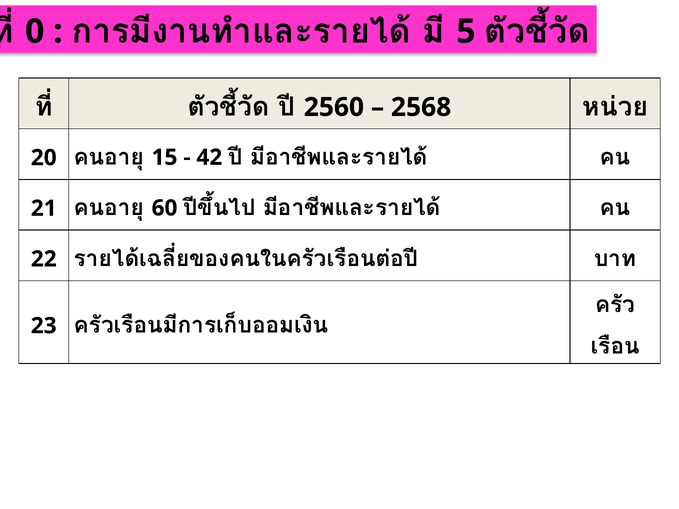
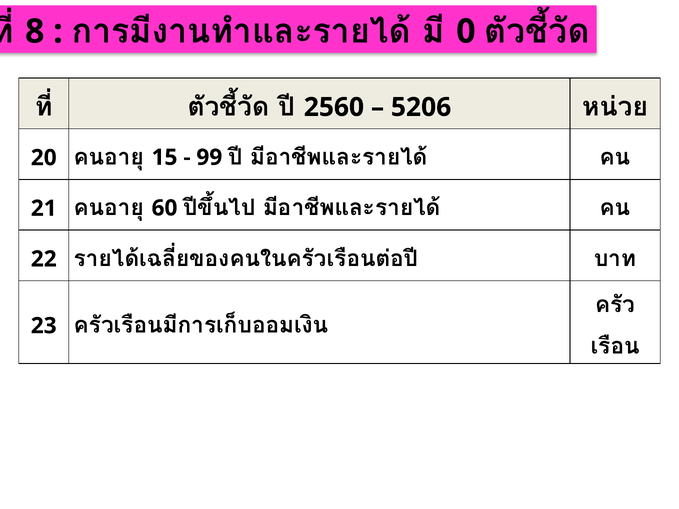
0: 0 -> 8 (35, 31)
5: 5 -> 0 (466, 31)
2568: 2568 -> 5206 (421, 107)
42: 42 -> 99 (209, 157)
